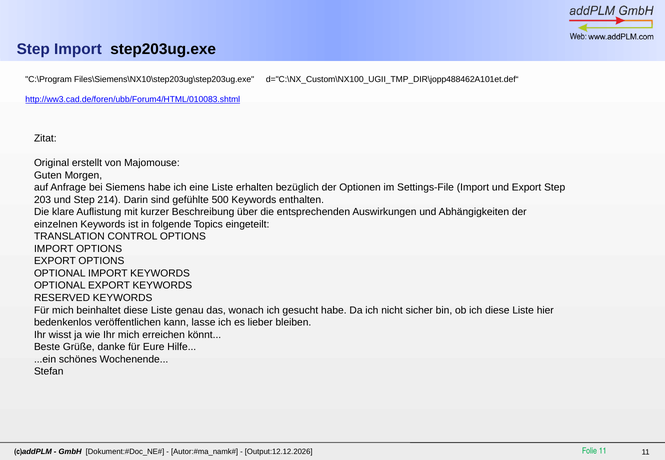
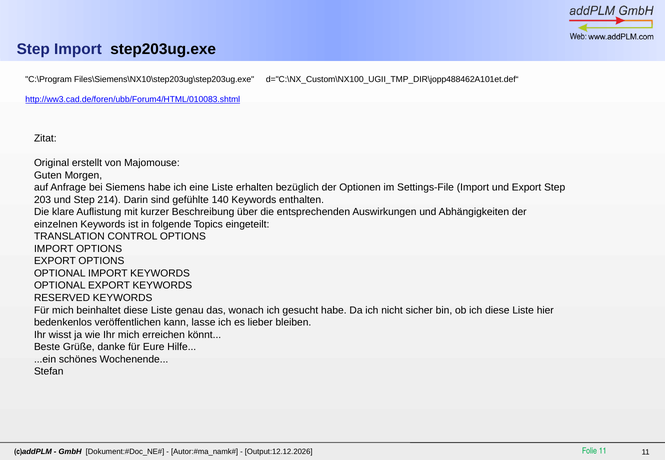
500: 500 -> 140 (220, 200)
